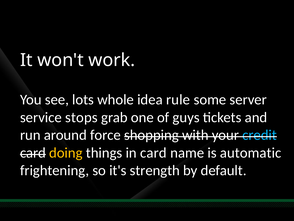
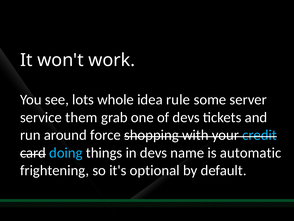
stops: stops -> them (81, 117)
of guys: guys -> devs (186, 117)
doing colour: yellow -> light blue (66, 152)
in card: card -> devs (154, 152)
strength: strength -> optional (155, 170)
